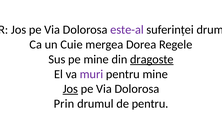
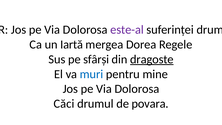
Cuie: Cuie -> Iartă (72, 44)
pe mine: mine -> sfârși (96, 59)
muri colour: purple -> blue (91, 74)
Jos underline: present -> none (70, 89)
Prin: Prin -> Căci (64, 104)
de pentru: pentru -> povara (150, 104)
